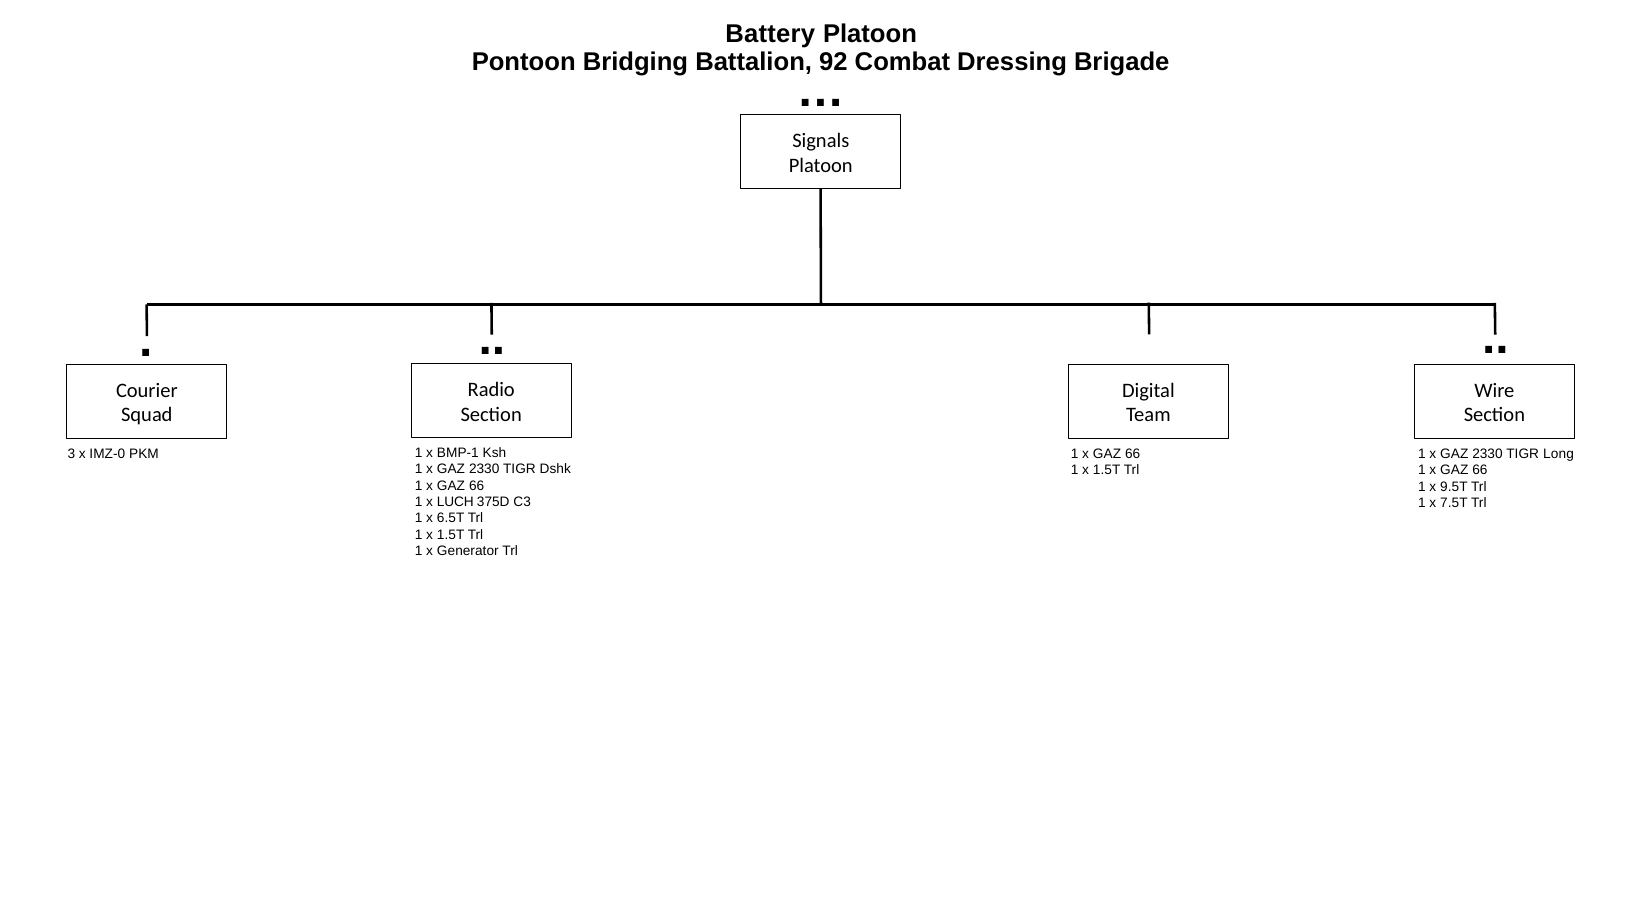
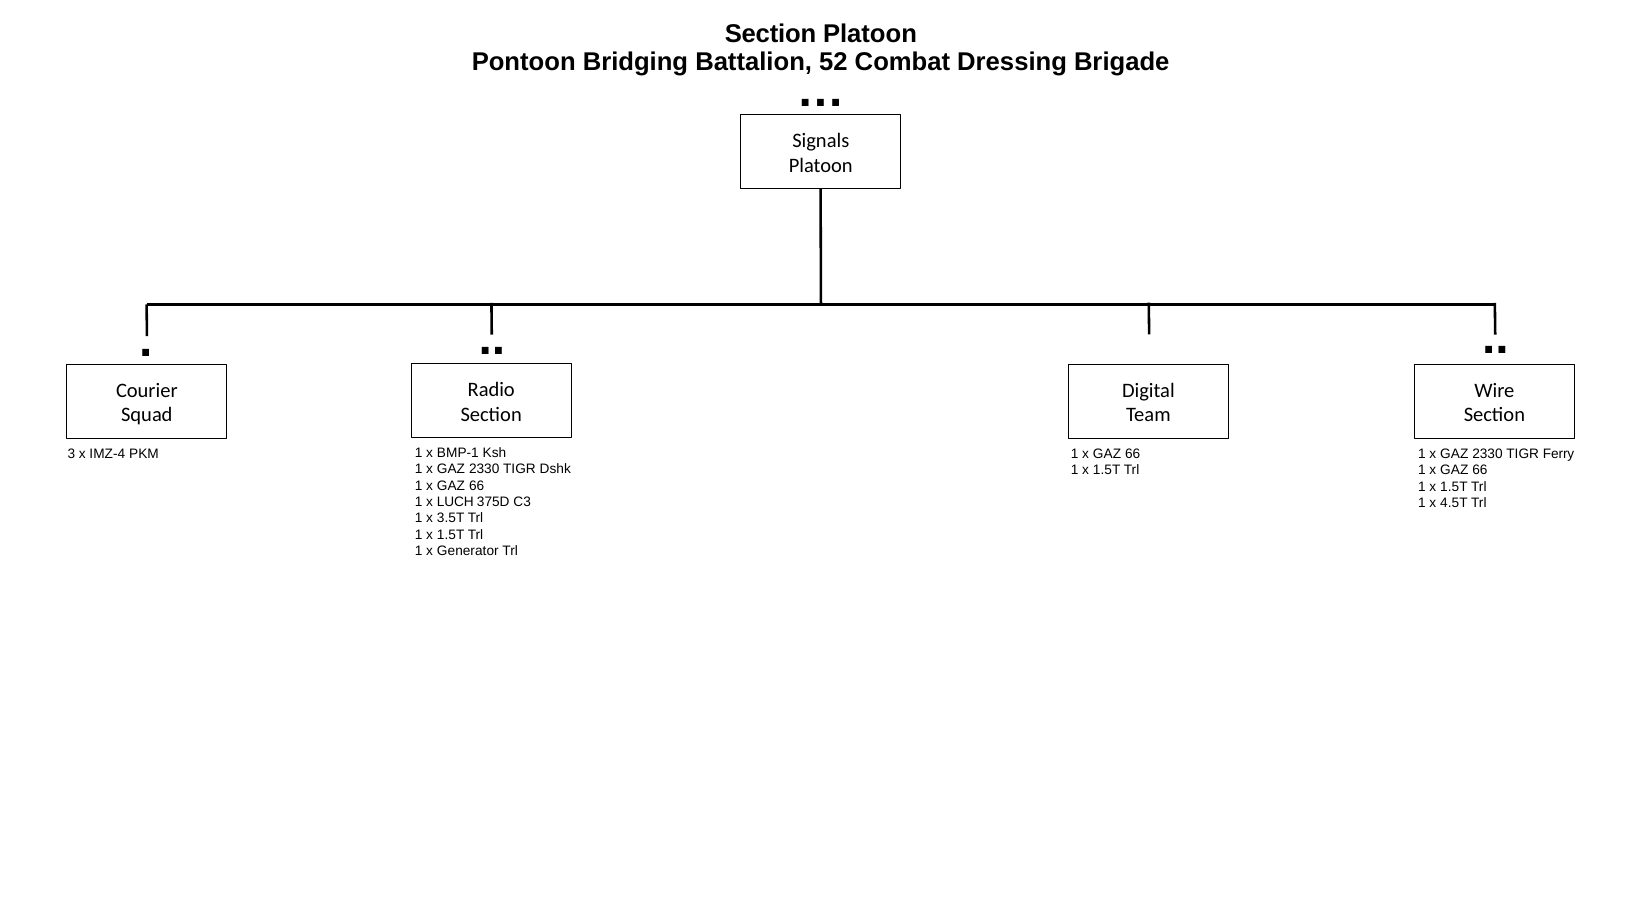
Battery: Battery -> Section (770, 34)
92: 92 -> 52 (833, 62)
IMZ-0: IMZ-0 -> IMZ-4 (107, 454)
Long: Long -> Ferry (1559, 454)
9.5T: 9.5T -> 1.5T (1454, 487)
7.5T: 7.5T -> 4.5T (1454, 503)
6.5T: 6.5T -> 3.5T (451, 518)
